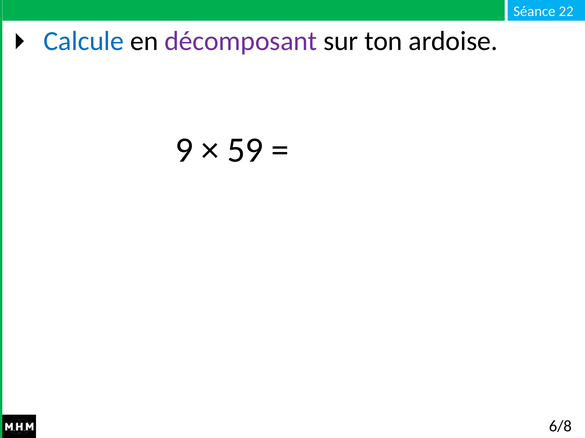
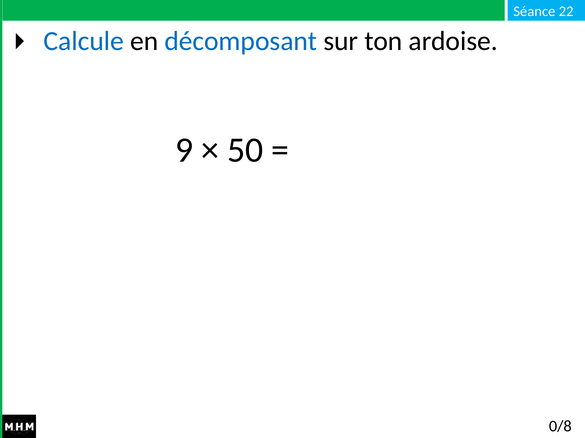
décomposant colour: purple -> blue (241, 41)
59: 59 -> 50 (245, 150)
6/8: 6/8 -> 0/8 (560, 427)
